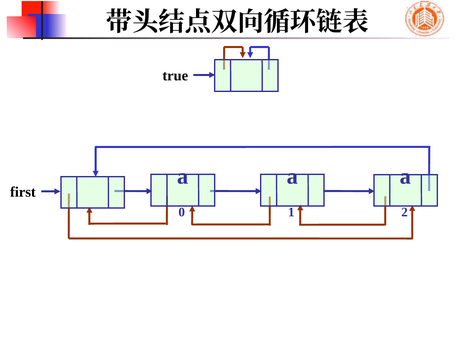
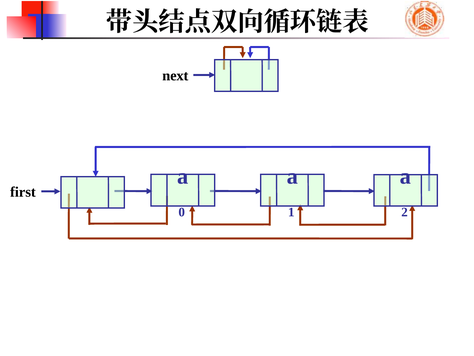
true: true -> next (175, 76)
